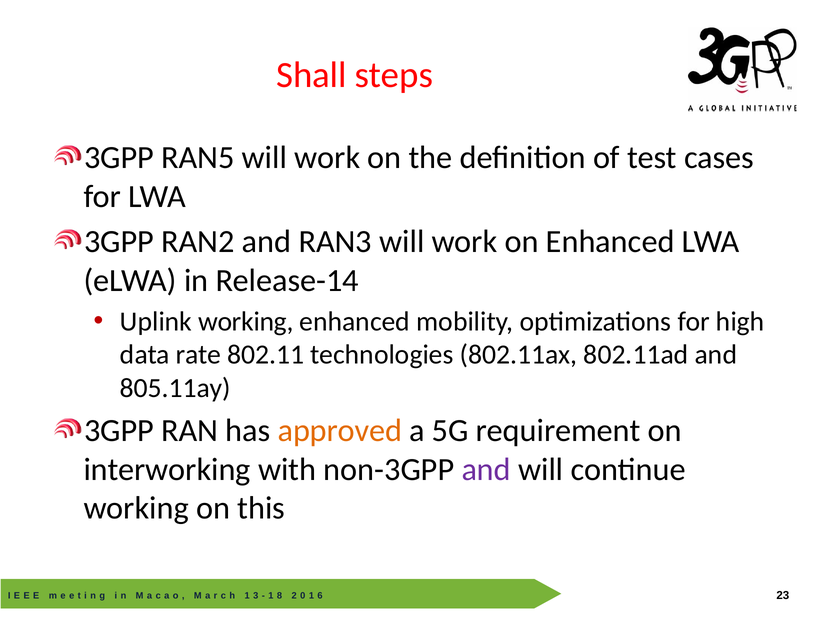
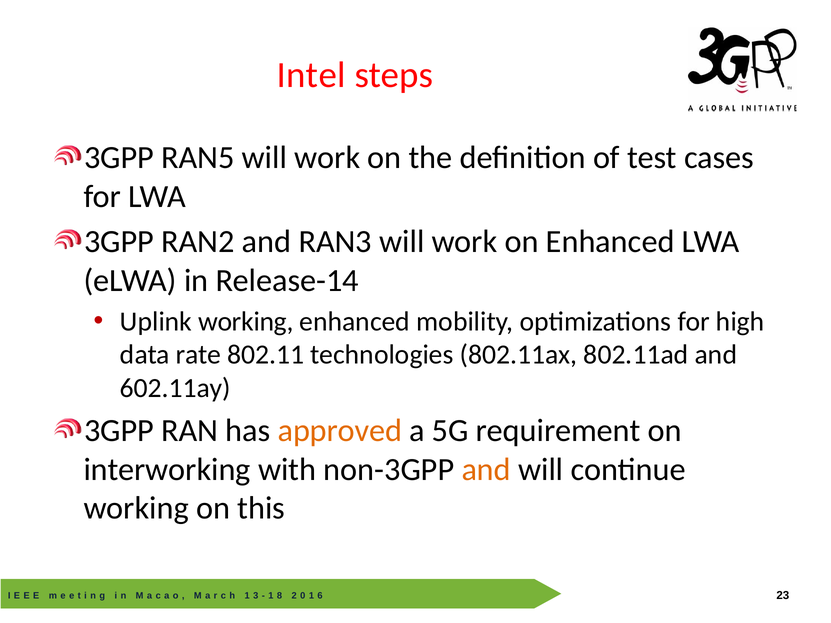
Shall: Shall -> Intel (311, 75)
805.11ay: 805.11ay -> 602.11ay (175, 388)
and colour: purple -> orange (486, 470)
